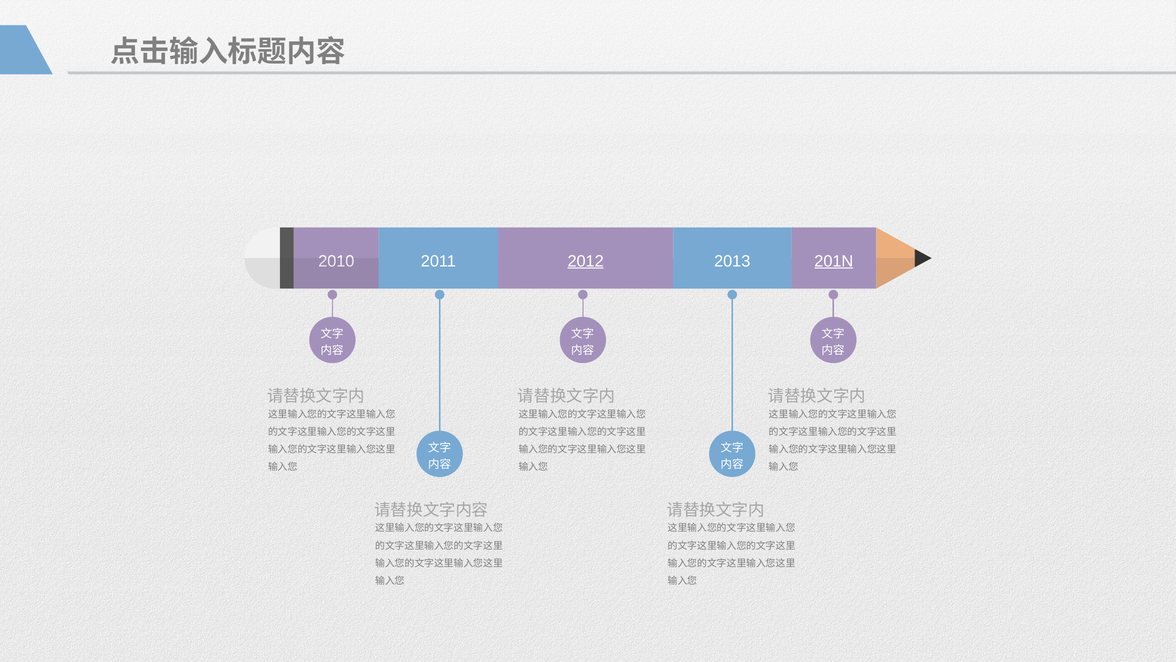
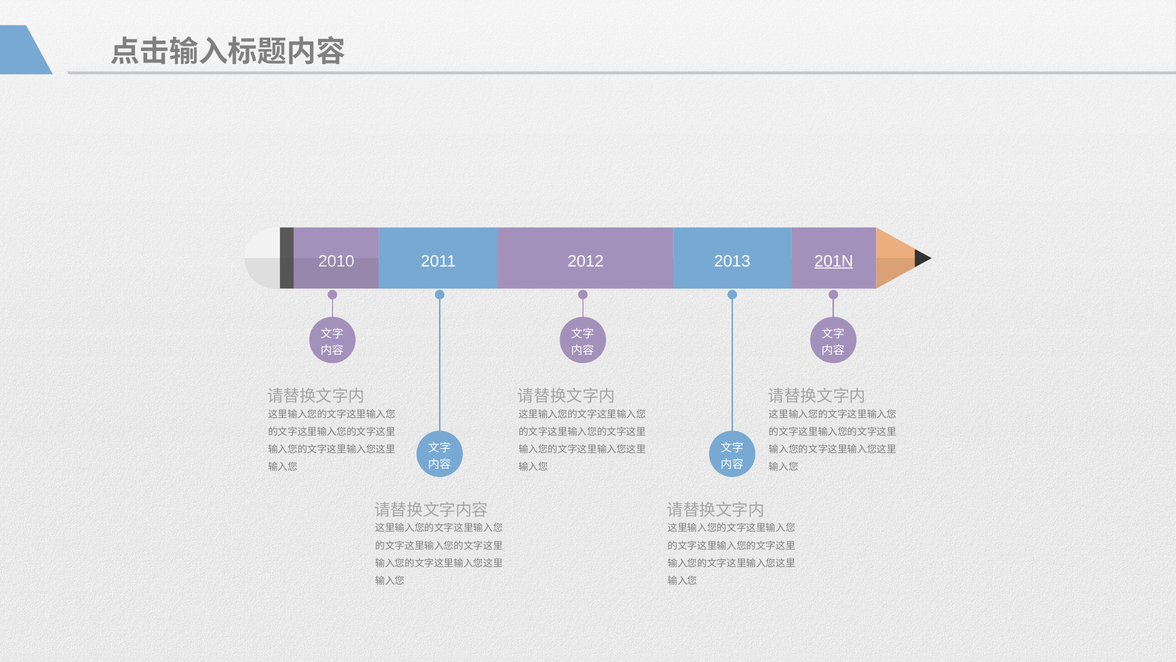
2012 underline: present -> none (586, 261)
